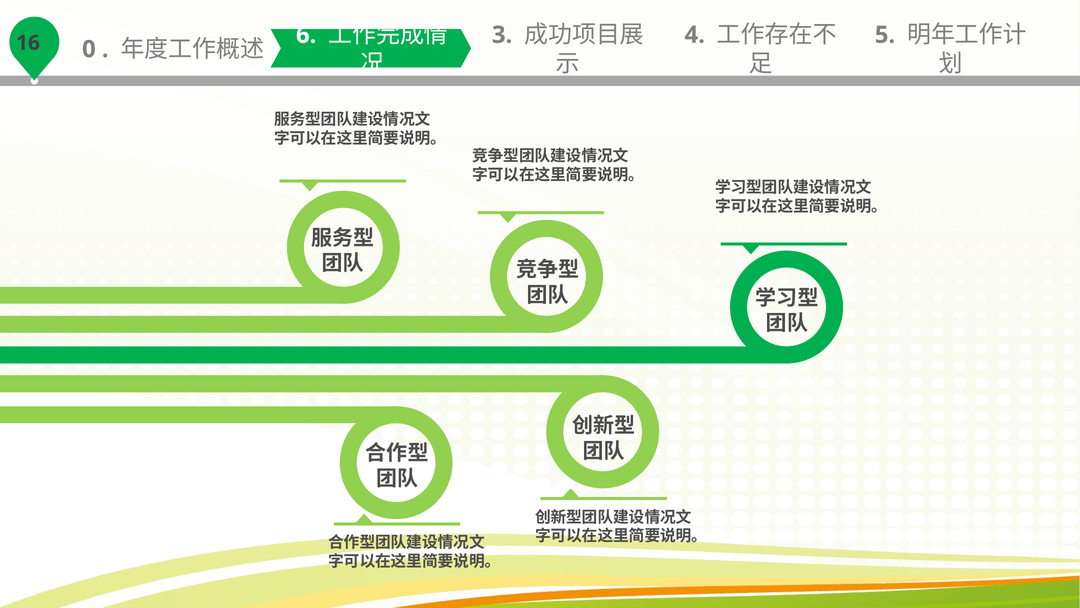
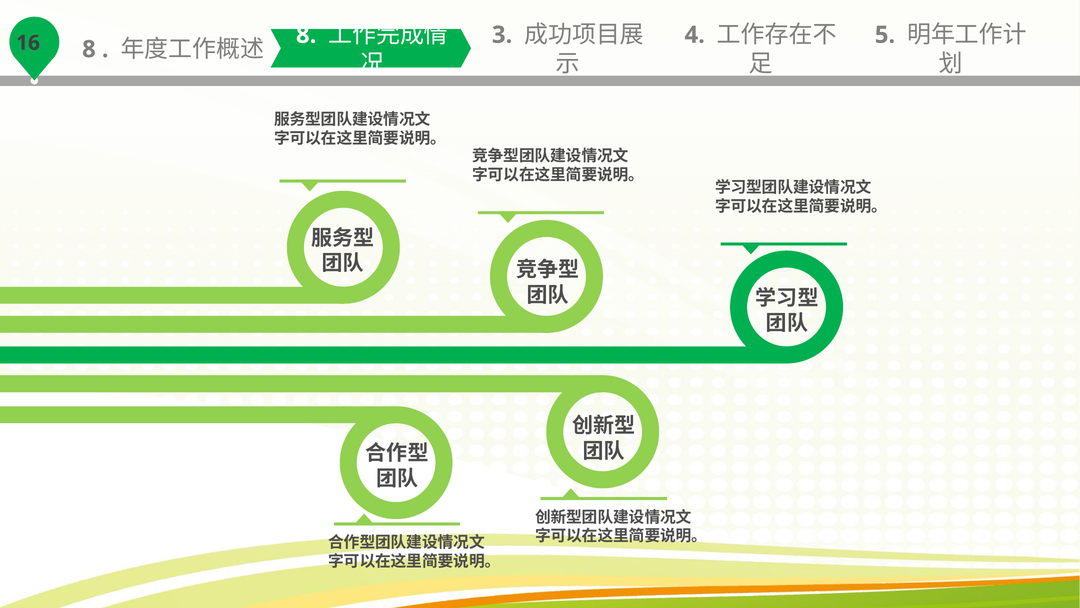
0: 0 -> 8 (89, 49)
6: 6 -> 8 (306, 35)
